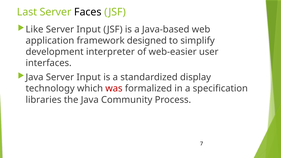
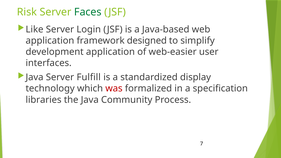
Last: Last -> Risk (27, 12)
Faces colour: black -> green (88, 12)
Input: Input -> Login (89, 29)
development interpreter: interpreter -> application (110, 52)
Java Server Input: Input -> Fulfill (89, 77)
